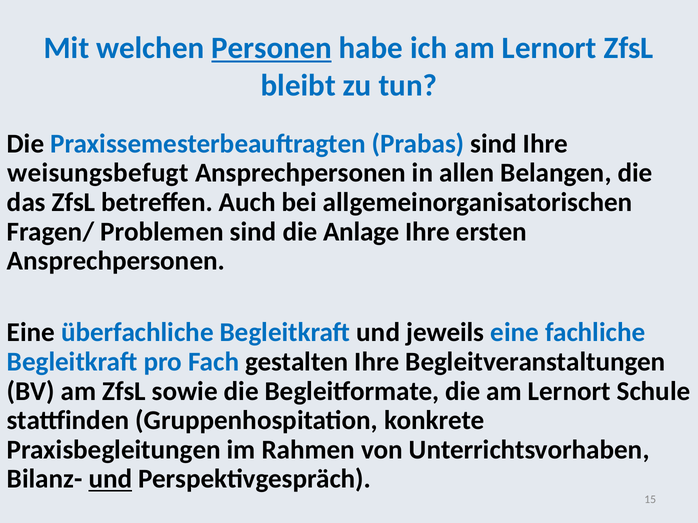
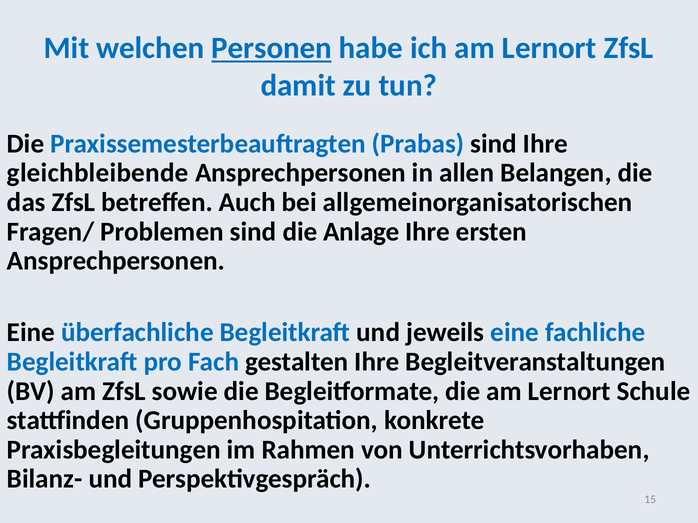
bleibt: bleibt -> damit (298, 85)
weisungsbefugt: weisungsbefugt -> gleichbleibende (98, 173)
und underline: present -> none (110, 479)
